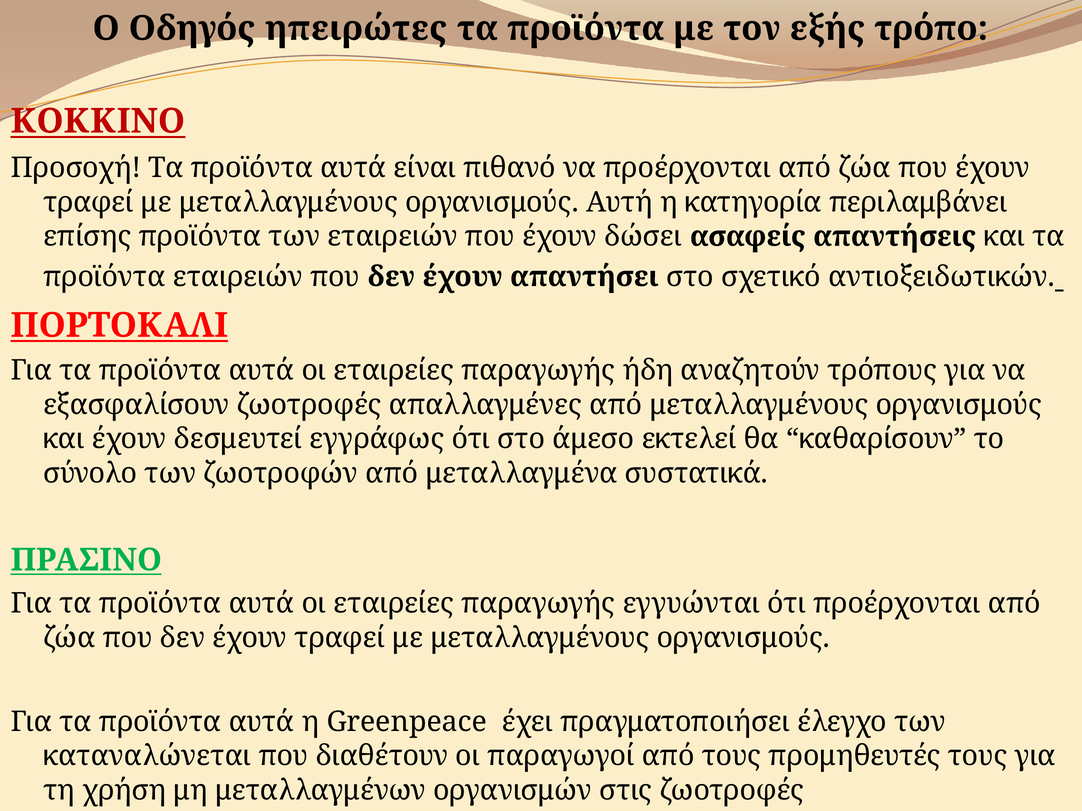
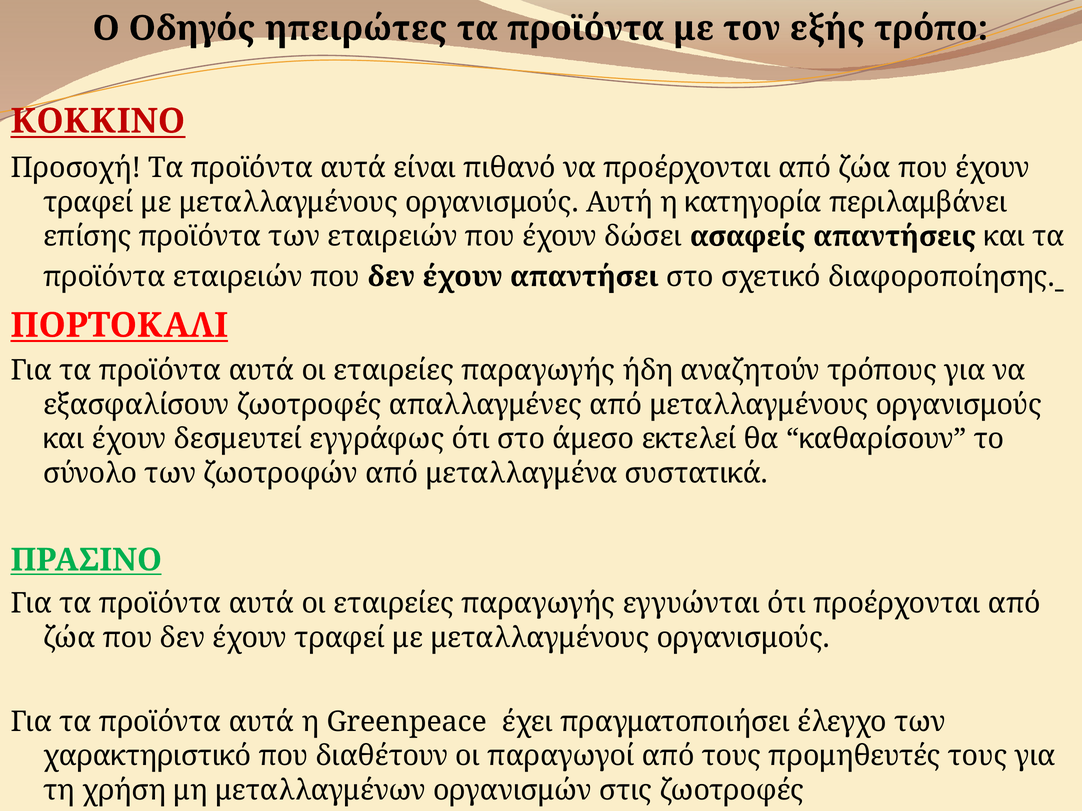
αντιοξειδωτικών: αντιοξειδωτικών -> διαφοροποίησης (941, 277)
καταναλώνεται: καταναλώνεται -> χαρακτηριστικό (147, 757)
